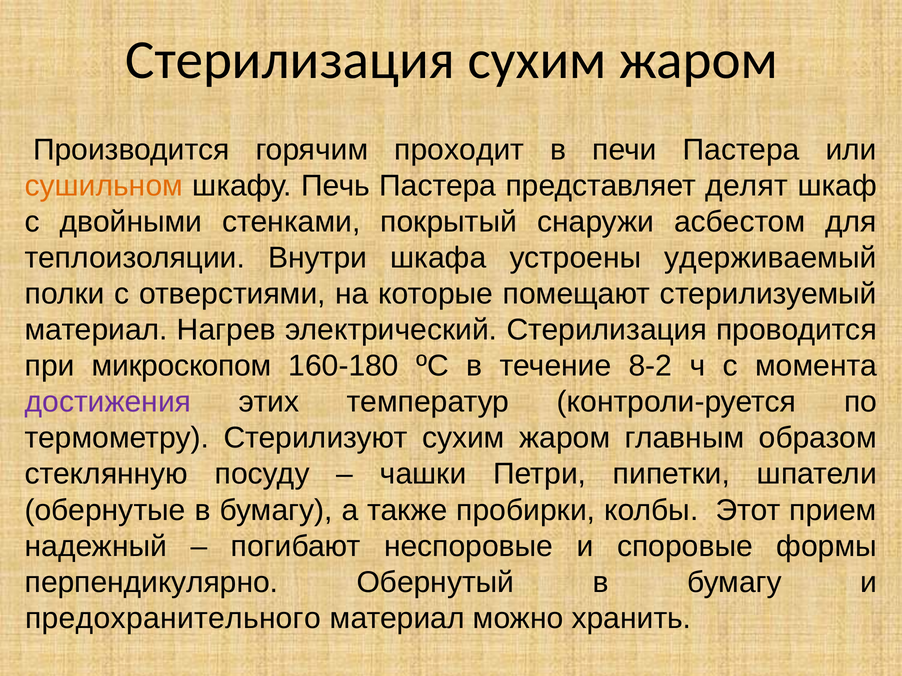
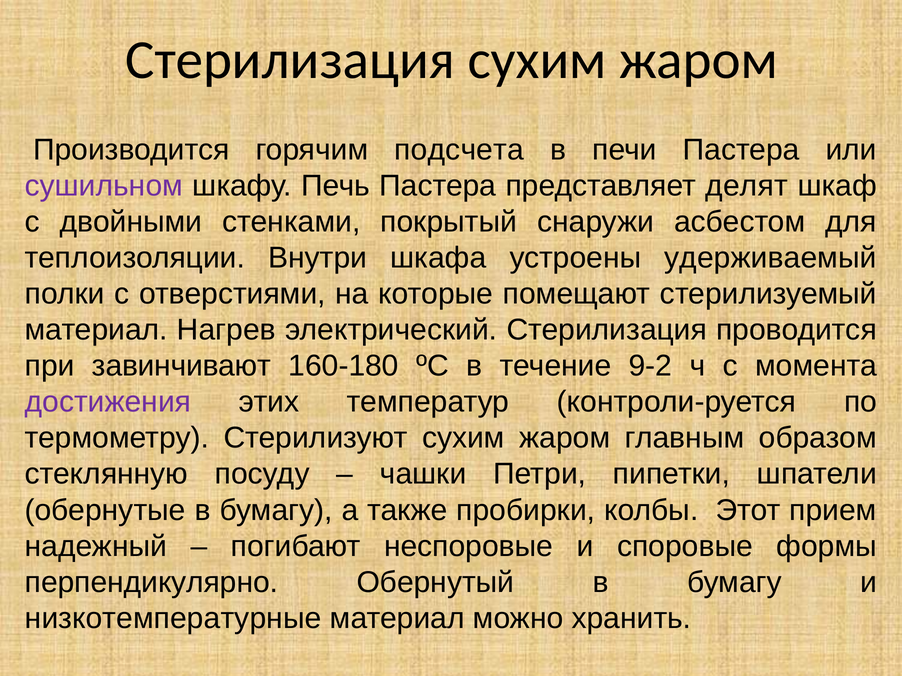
проходит: проходит -> подсчета (459, 150)
сушильном colour: orange -> purple (104, 186)
микроскопом: микроскопом -> завинчивают (182, 366)
8-2: 8-2 -> 9-2 (650, 366)
предохранительного: предохранительного -> низкотемпературные (173, 619)
